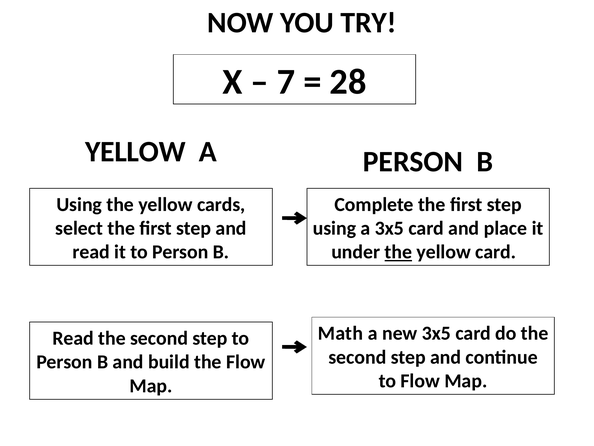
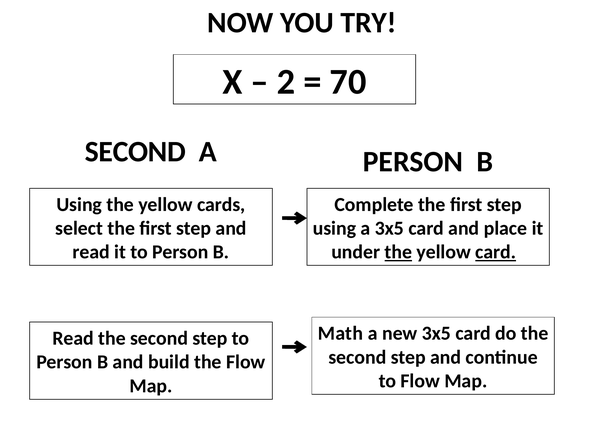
7: 7 -> 2 (286, 82)
28: 28 -> 70 (348, 82)
YELLOW: YELLOW -> SECOND (135, 151)
card underline: none -> present (496, 252)
